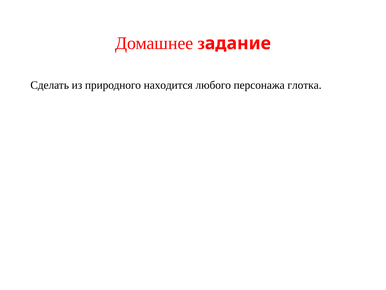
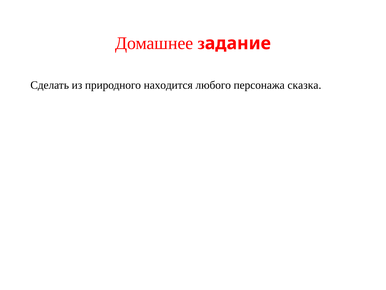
глотка: глотка -> сказка (304, 85)
